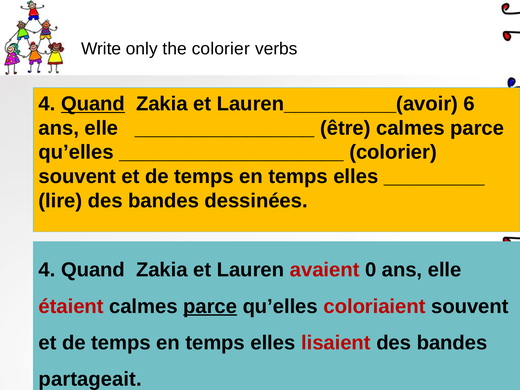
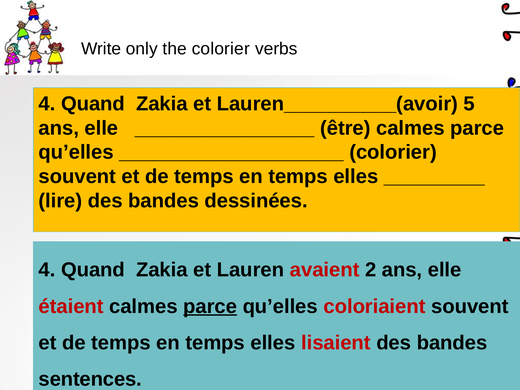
Quand underline: present -> none (93, 104)
6: 6 -> 5 (469, 104)
0: 0 -> 2 (371, 270)
partageait: partageait -> sentences (90, 379)
